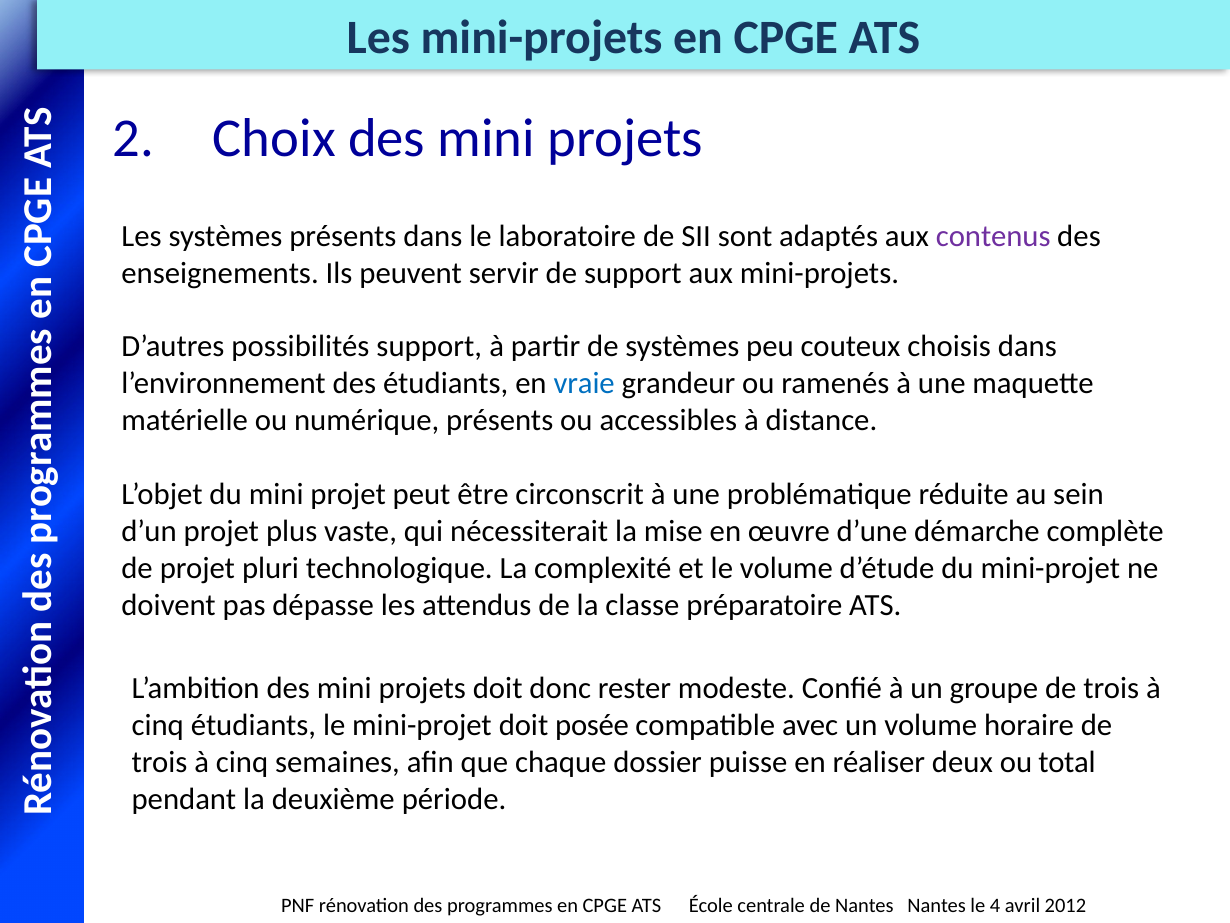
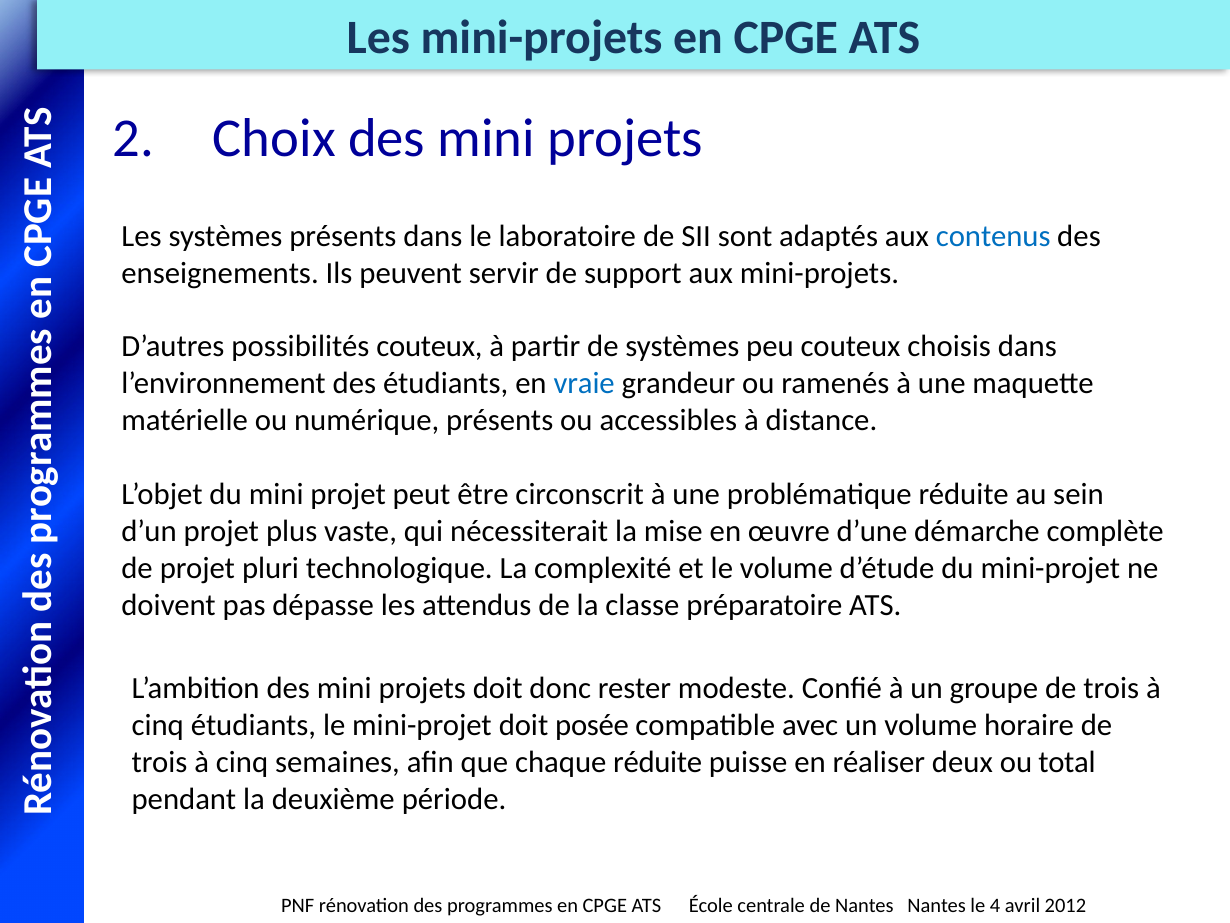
contenus colour: purple -> blue (993, 236)
possibilités support: support -> couteux (429, 347)
chaque dossier: dossier -> réduite (658, 762)
